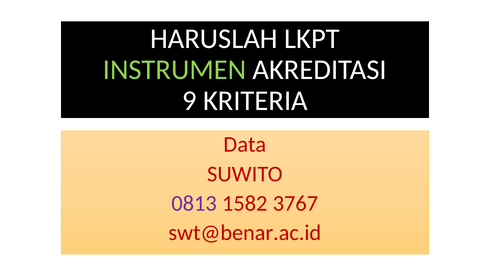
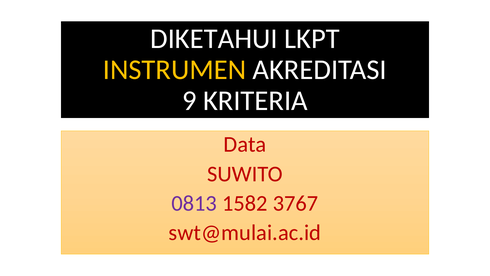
HARUSLAH: HARUSLAH -> DIKETAHUI (214, 39)
INSTRUMEN colour: light green -> yellow (175, 70)
swt@benar.ac.id: swt@benar.ac.id -> swt@mulai.ac.id (245, 232)
